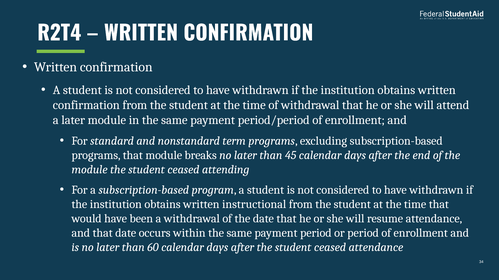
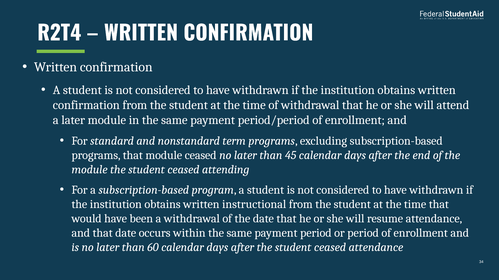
module breaks: breaks -> ceased (201, 155)
